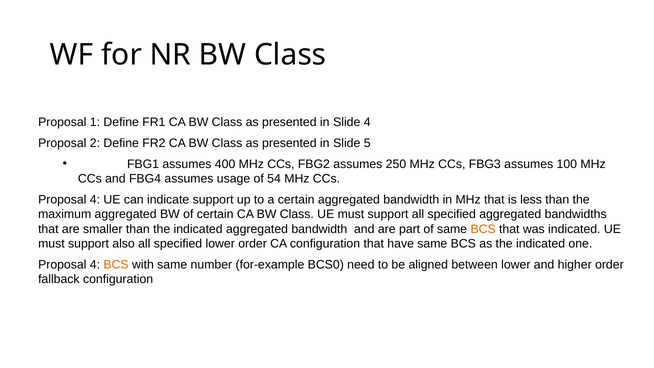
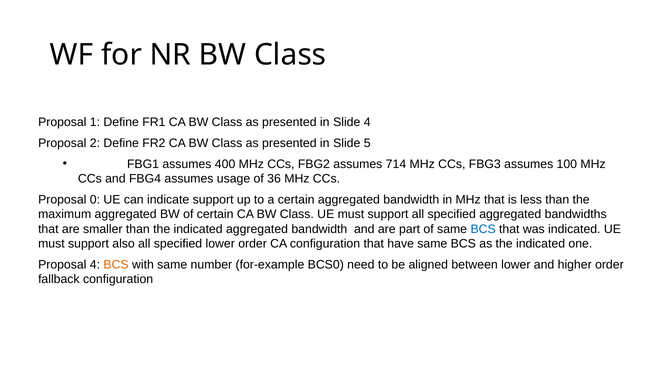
250: 250 -> 714 (396, 164)
54: 54 -> 36 (274, 179)
4: 4 -> 0 (95, 200)
BCS colour: orange -> blue (483, 229)
